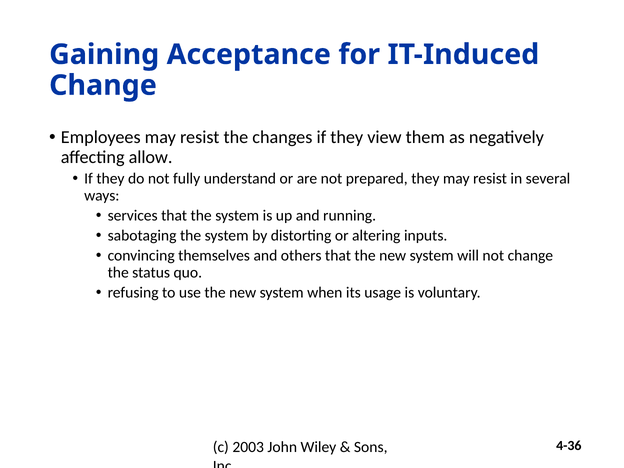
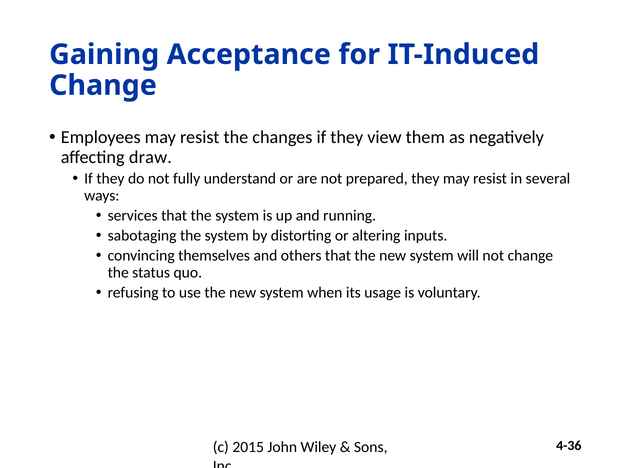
allow: allow -> draw (150, 157)
2003: 2003 -> 2015 (248, 447)
